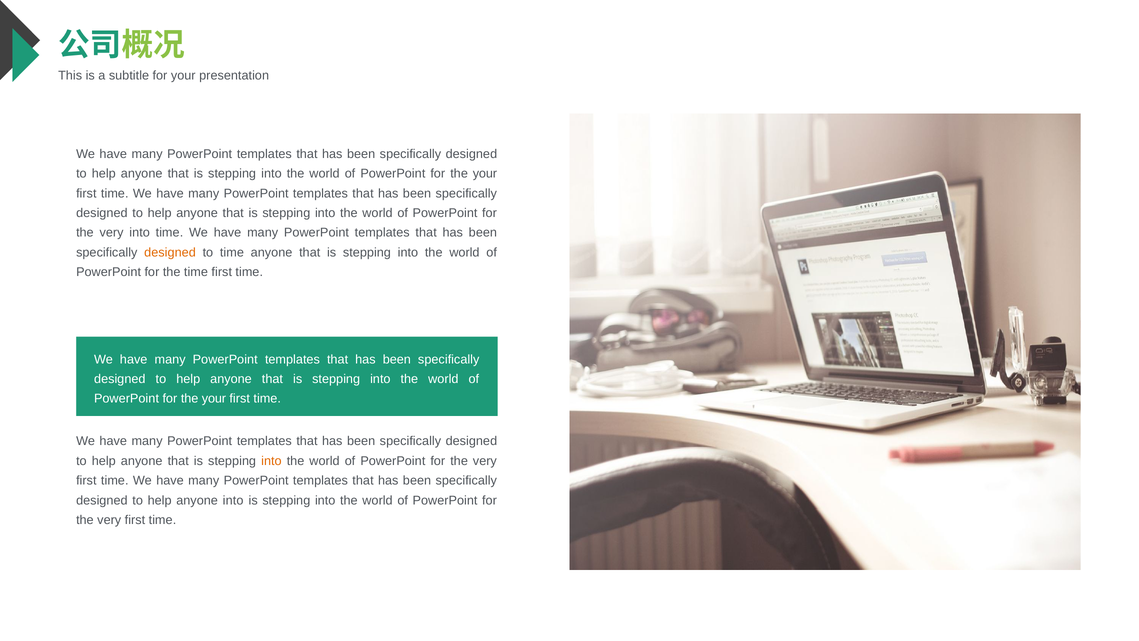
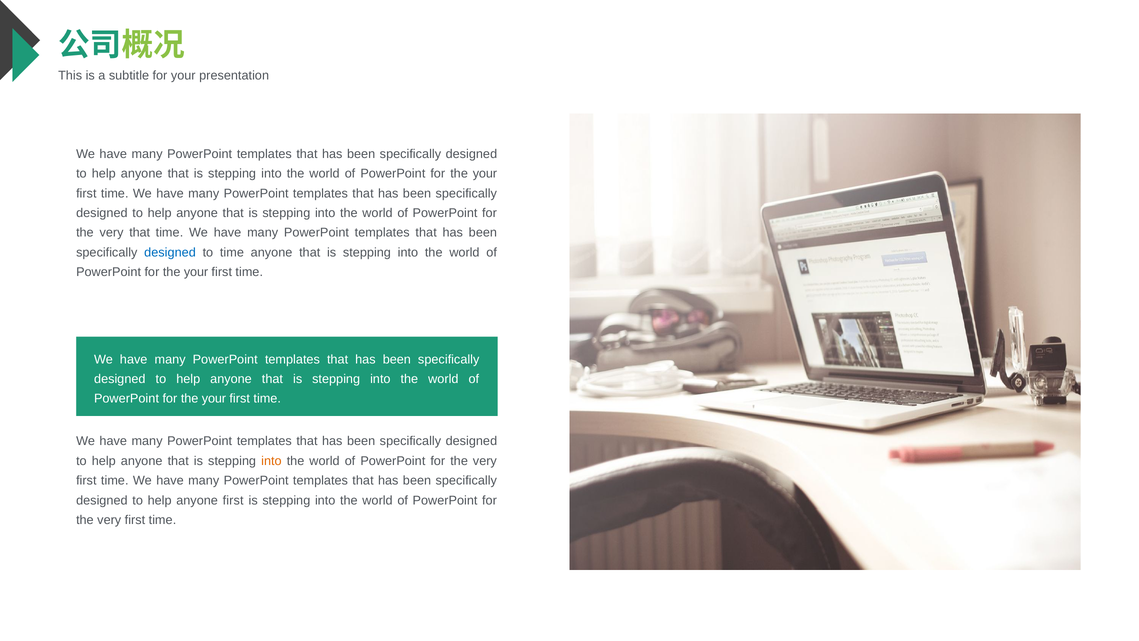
very into: into -> that (140, 233)
designed colour: orange -> blue (170, 252)
time: time -> your (196, 272)
anyone into: into -> first (233, 500)
